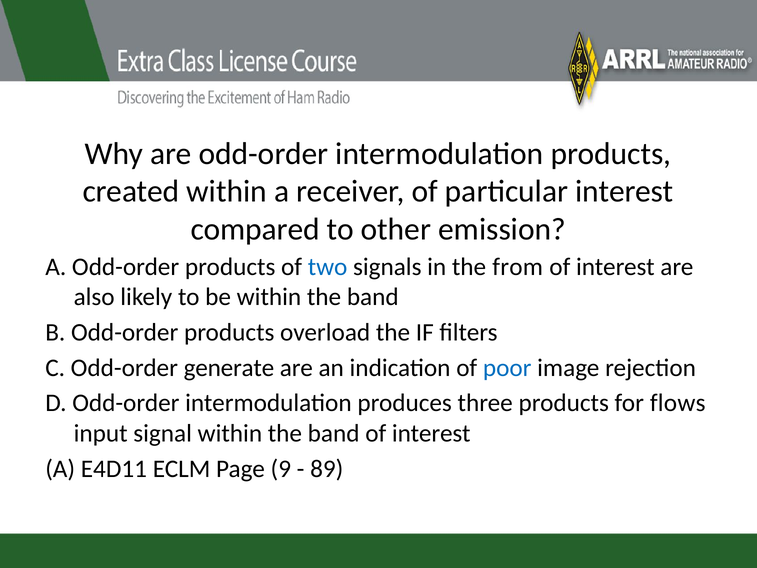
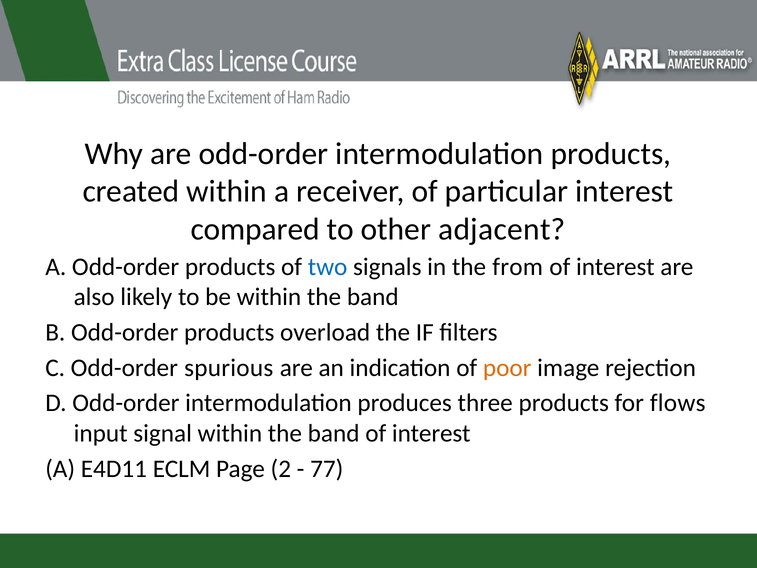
emission: emission -> adjacent (502, 229)
generate: generate -> spurious (229, 368)
poor colour: blue -> orange (507, 368)
9: 9 -> 2 (281, 468)
89: 89 -> 77 (327, 468)
